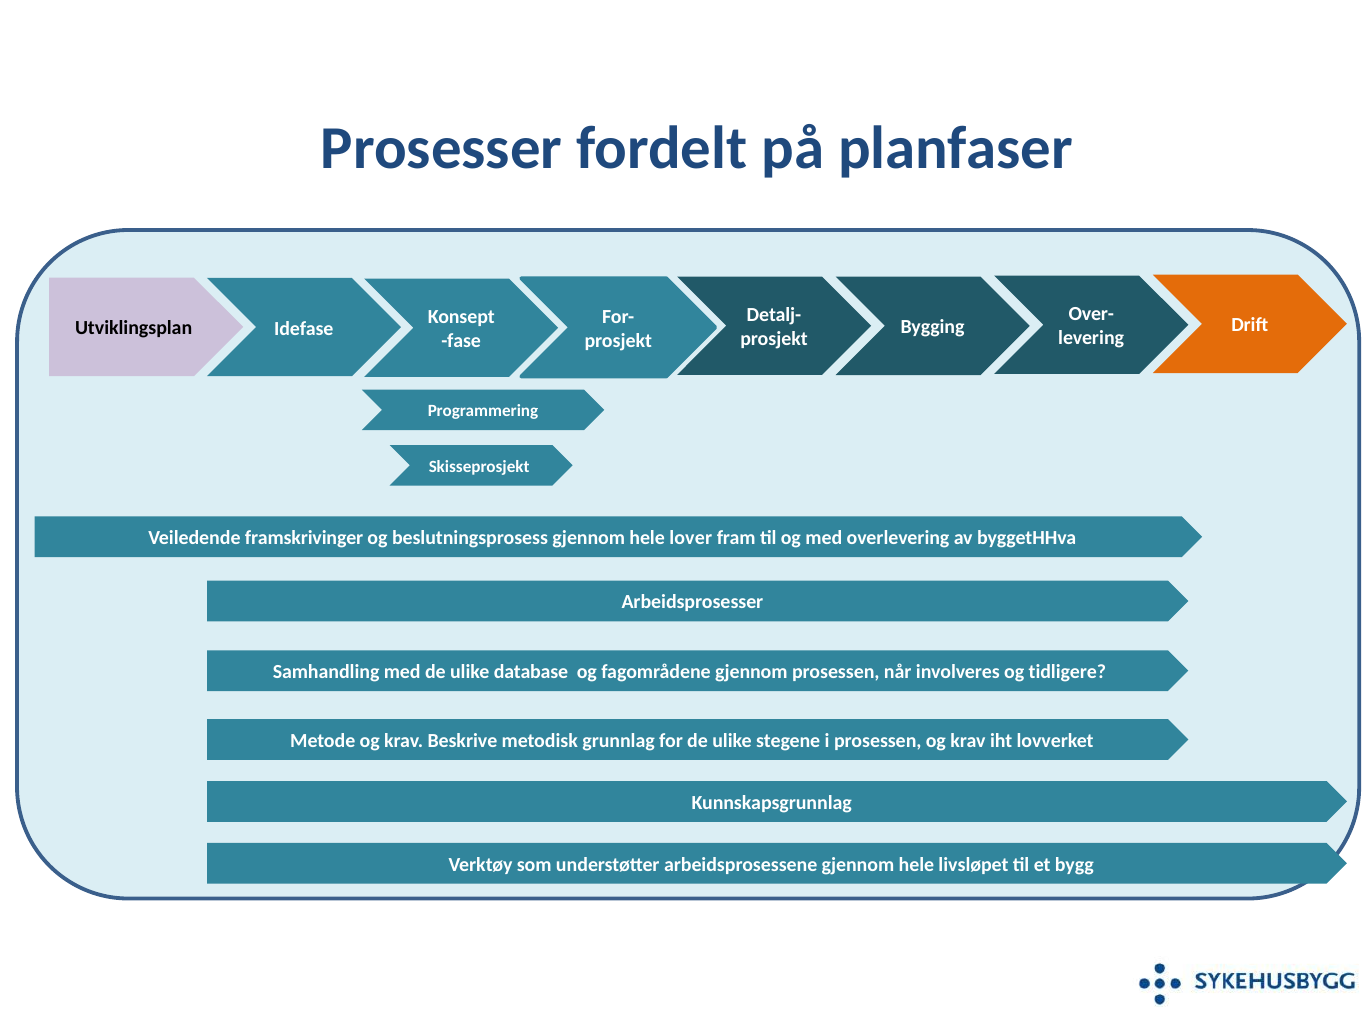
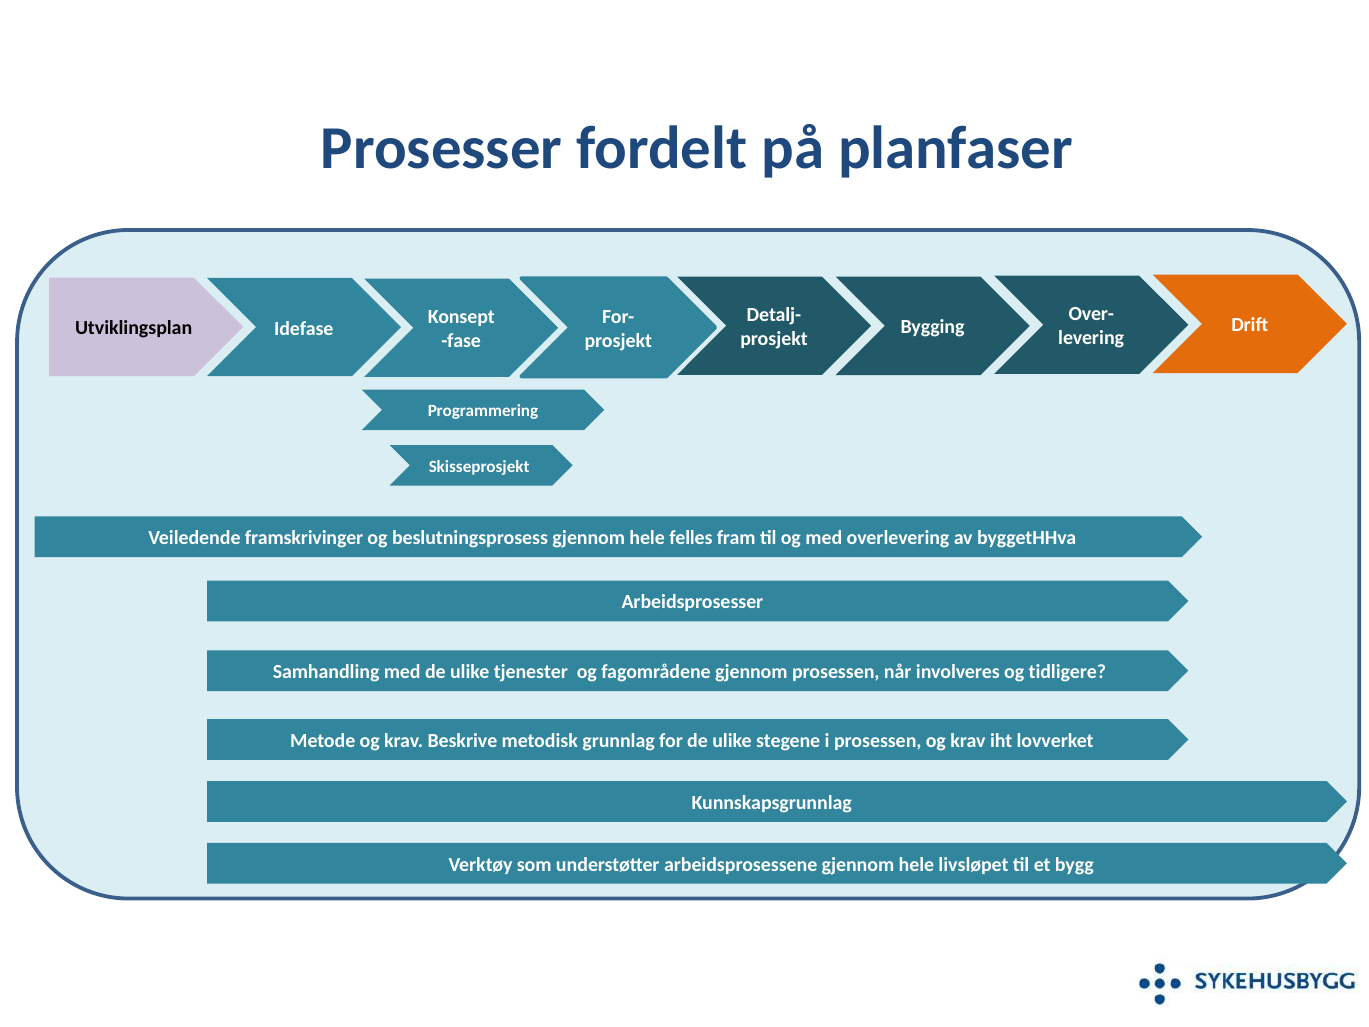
lover: lover -> felles (691, 538)
database: database -> tjenester (531, 672)
